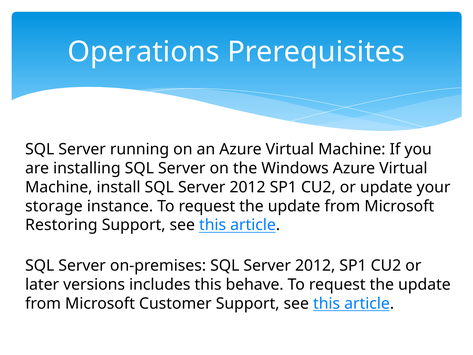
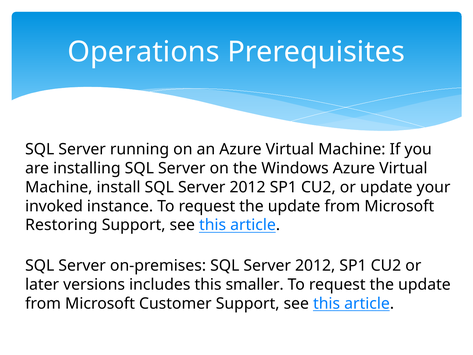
storage: storage -> invoked (54, 206)
behave: behave -> smaller (255, 284)
